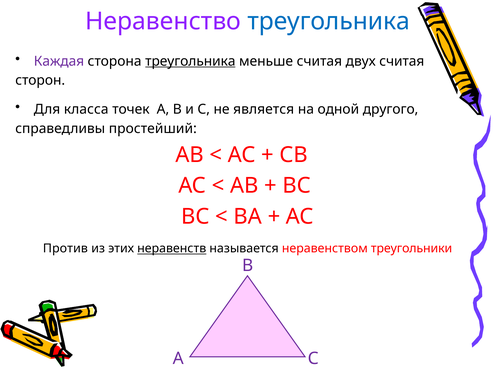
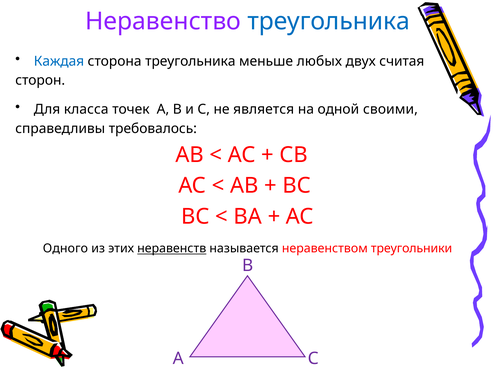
Каждая colour: purple -> blue (59, 61)
треугольника underline: present -> none (190, 61)
меньше считая: считая -> любых (319, 61)
другого: другого -> своими (390, 109)
простейший: простейший -> требовалось (153, 129)
Против: Против -> Одного (65, 249)
